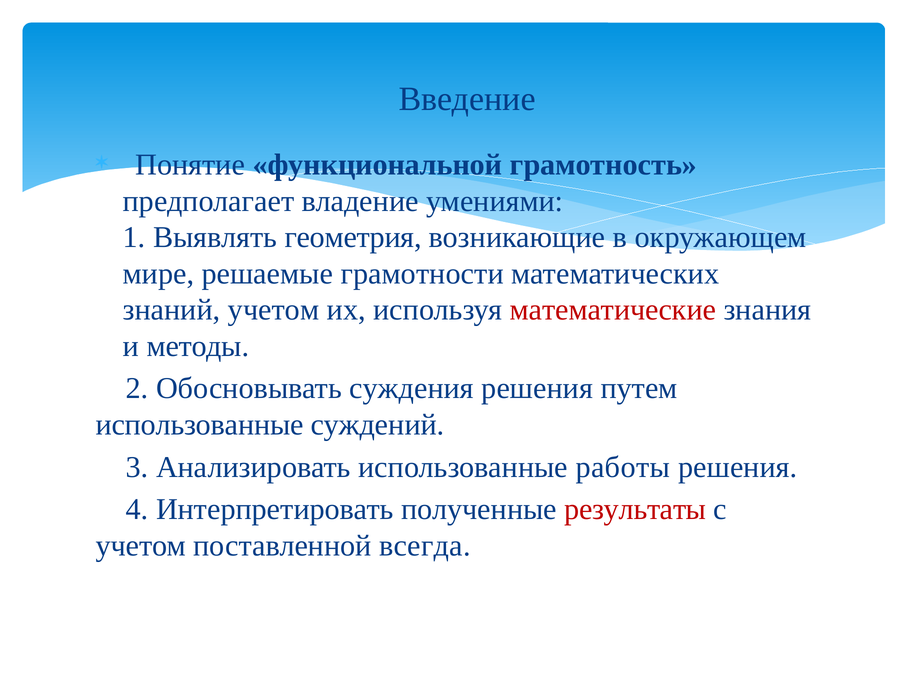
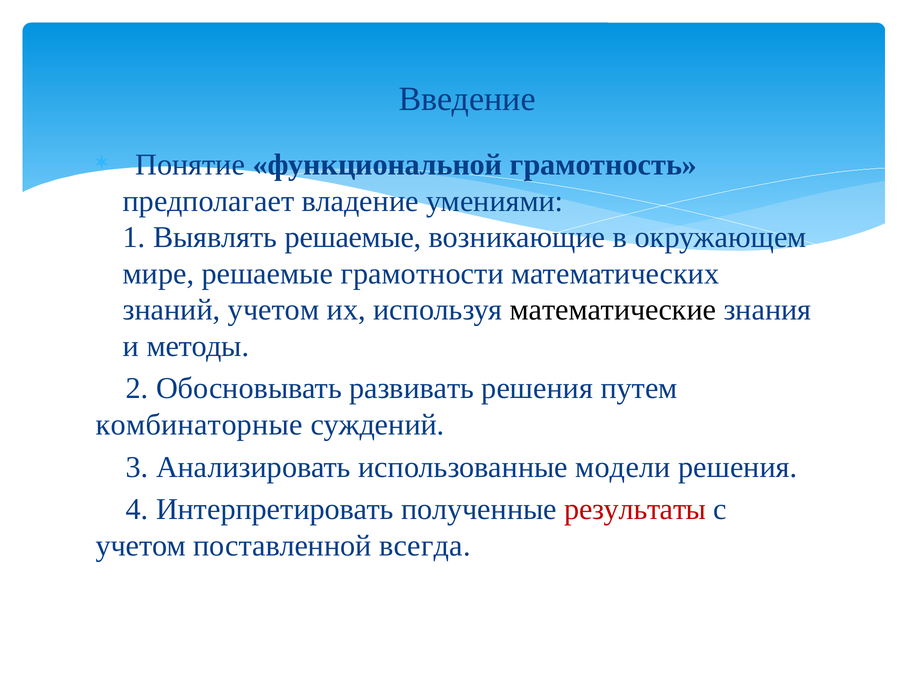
Выявлять геометрия: геометрия -> решаемые (353, 237)
математические colour: red -> black (613, 310)
суждения: суждения -> развивать (412, 389)
использованные: использованные -> комбинаторные (199, 425)
работы: работы -> модели (623, 467)
